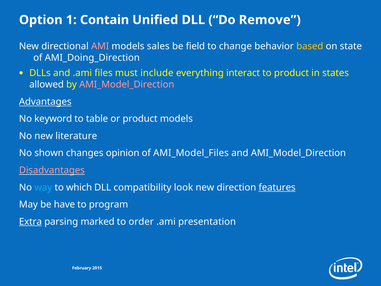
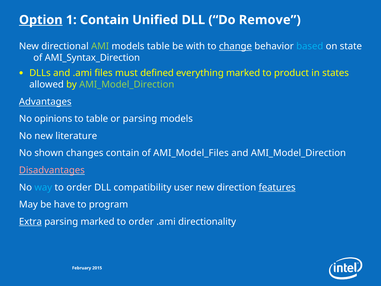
Option underline: none -> present (41, 20)
AMI colour: pink -> light green (100, 46)
models sales: sales -> table (158, 46)
field: field -> with (195, 46)
change underline: none -> present (235, 46)
based colour: yellow -> light blue (310, 46)
AMI_Doing_Direction: AMI_Doing_Direction -> AMI_Syntax_Direction (92, 58)
include: include -> defined (157, 73)
everything interact: interact -> marked (243, 73)
AMI_Model_Direction colour: pink -> light green (127, 84)
keyword: keyword -> opinions (53, 119)
or product: product -> parsing (140, 119)
changes opinion: opinion -> contain (123, 153)
which: which -> order (79, 187)
look: look -> user (184, 187)
presentation: presentation -> directionality (207, 222)
